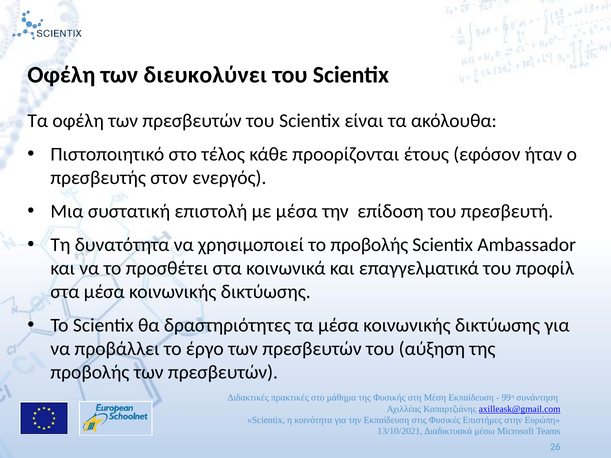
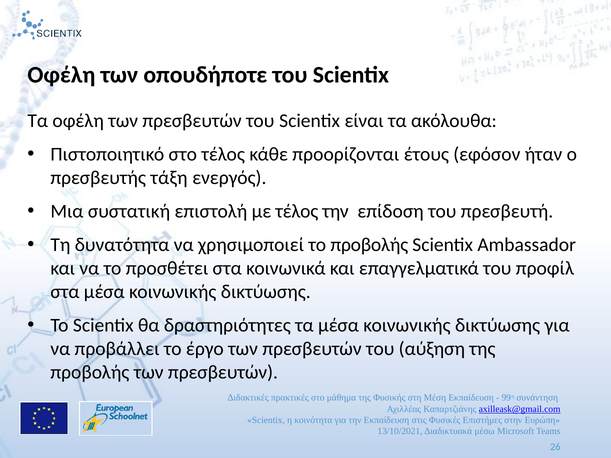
διευκολύνει: διευκολύνει -> οπουδήποτε (205, 75)
στον: στον -> τάξη (169, 178)
με μέσα: μέσα -> τέλος (297, 211)
